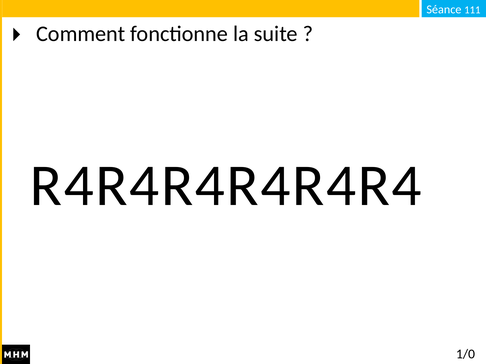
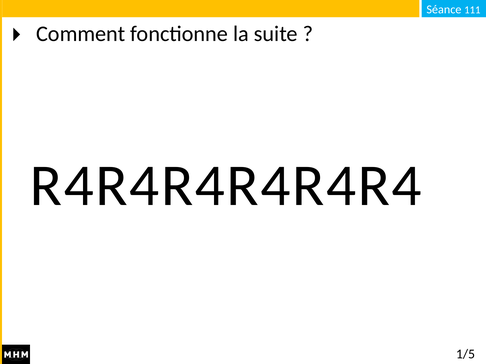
1/0: 1/0 -> 1/5 (466, 355)
